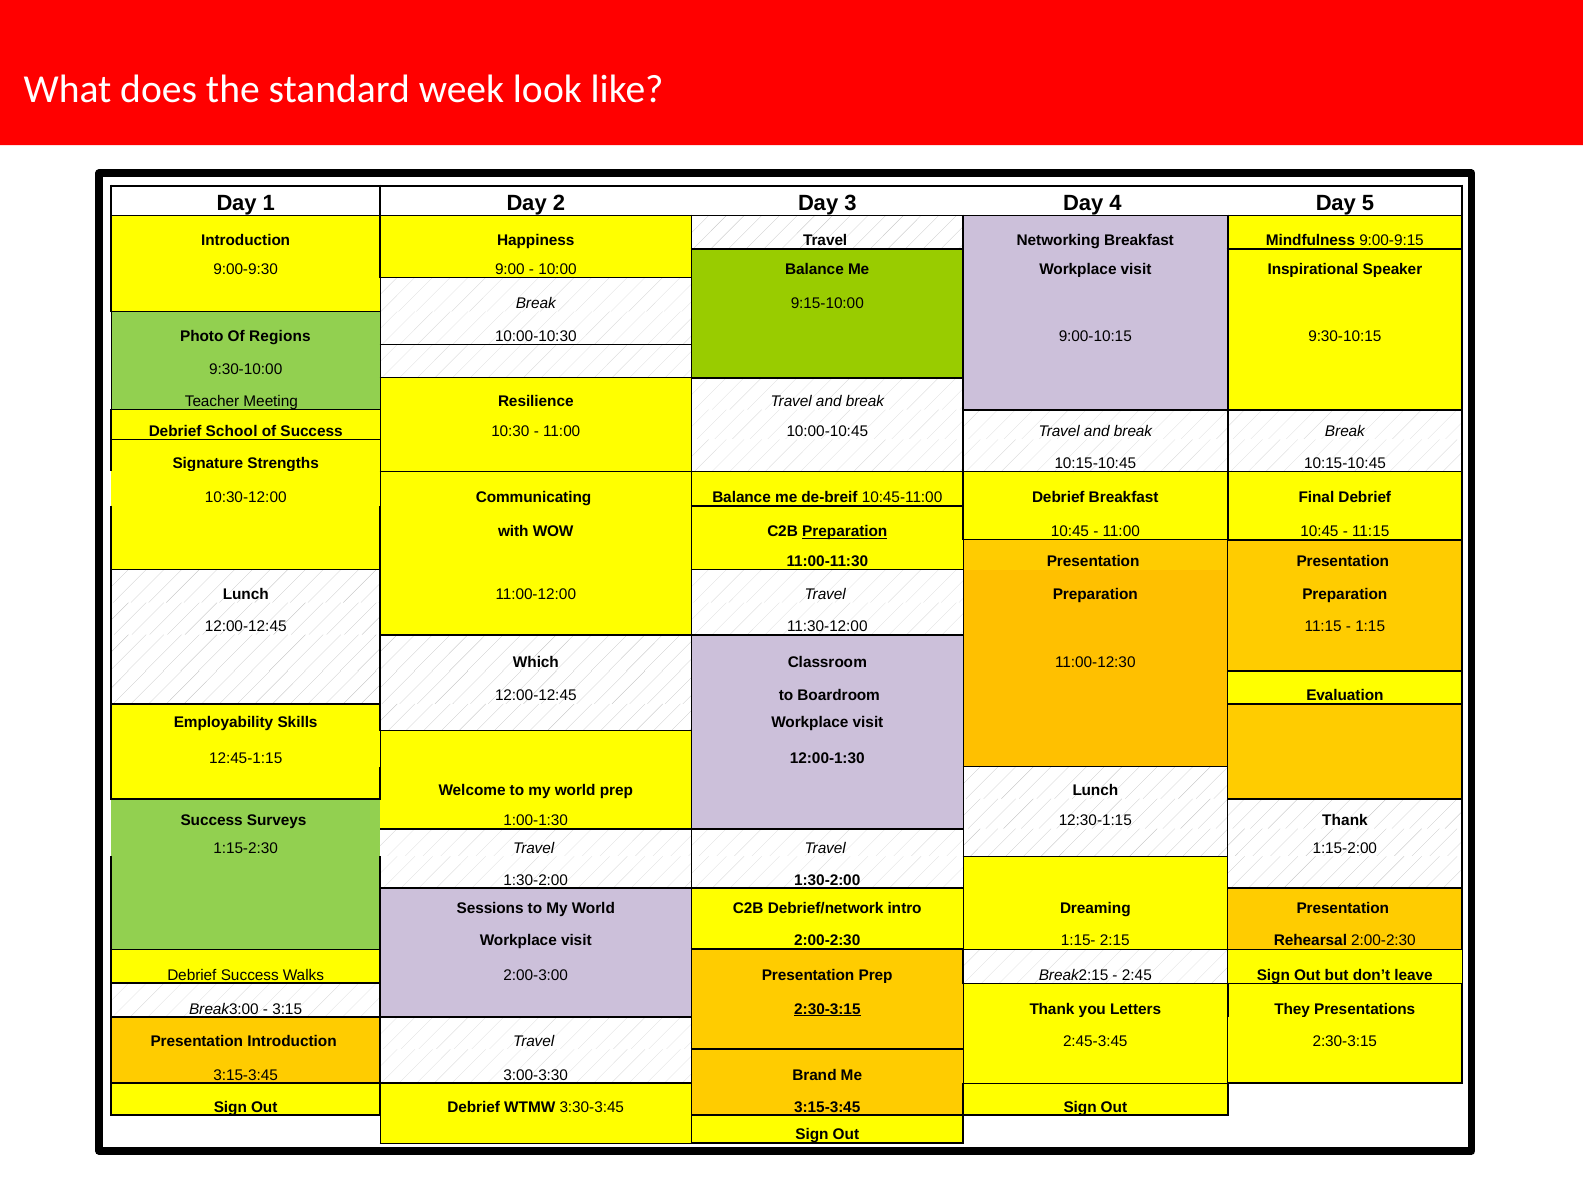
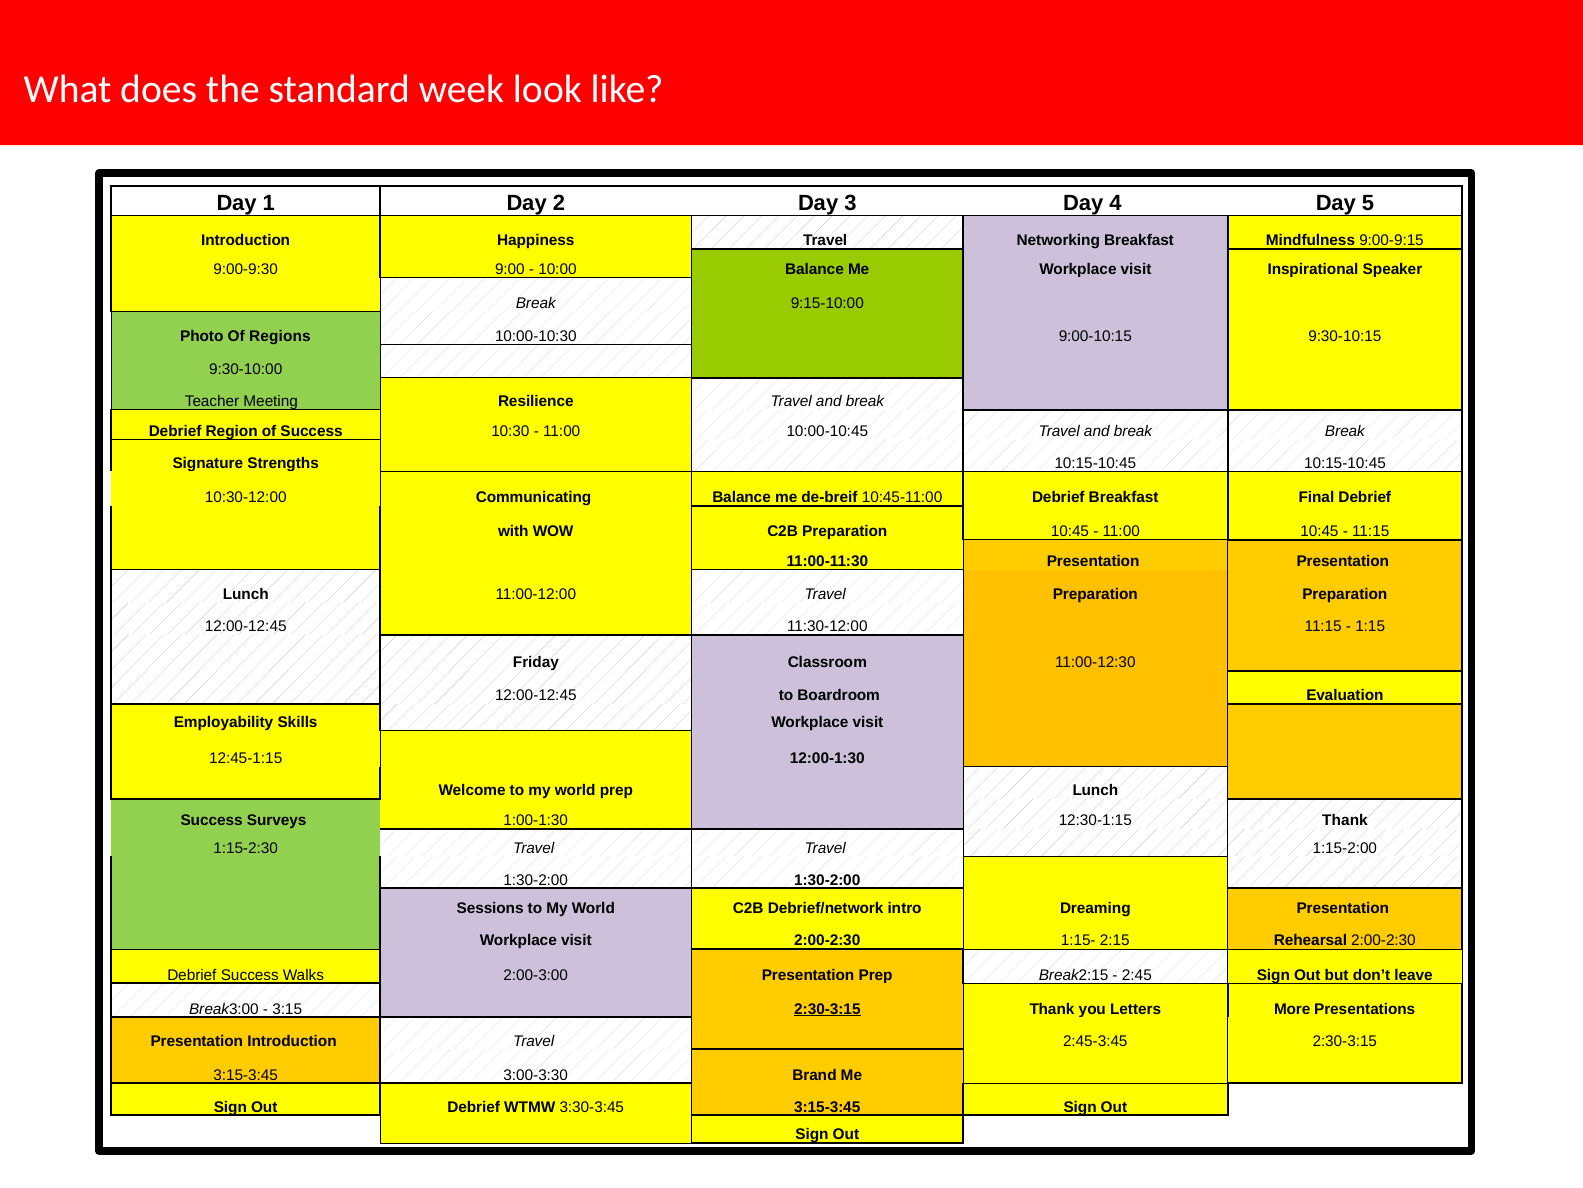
School: School -> Region (232, 431)
Preparation underline: present -> none (845, 531)
Which: Which -> Friday (536, 662)
They: They -> More (1292, 1008)
